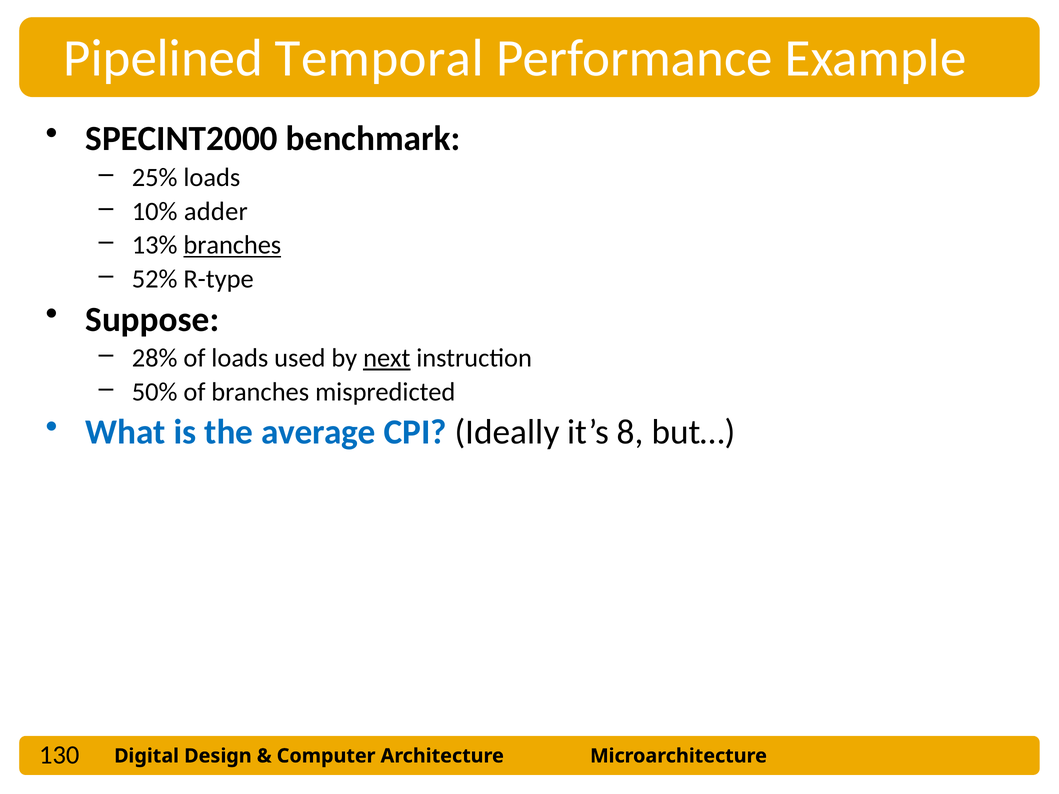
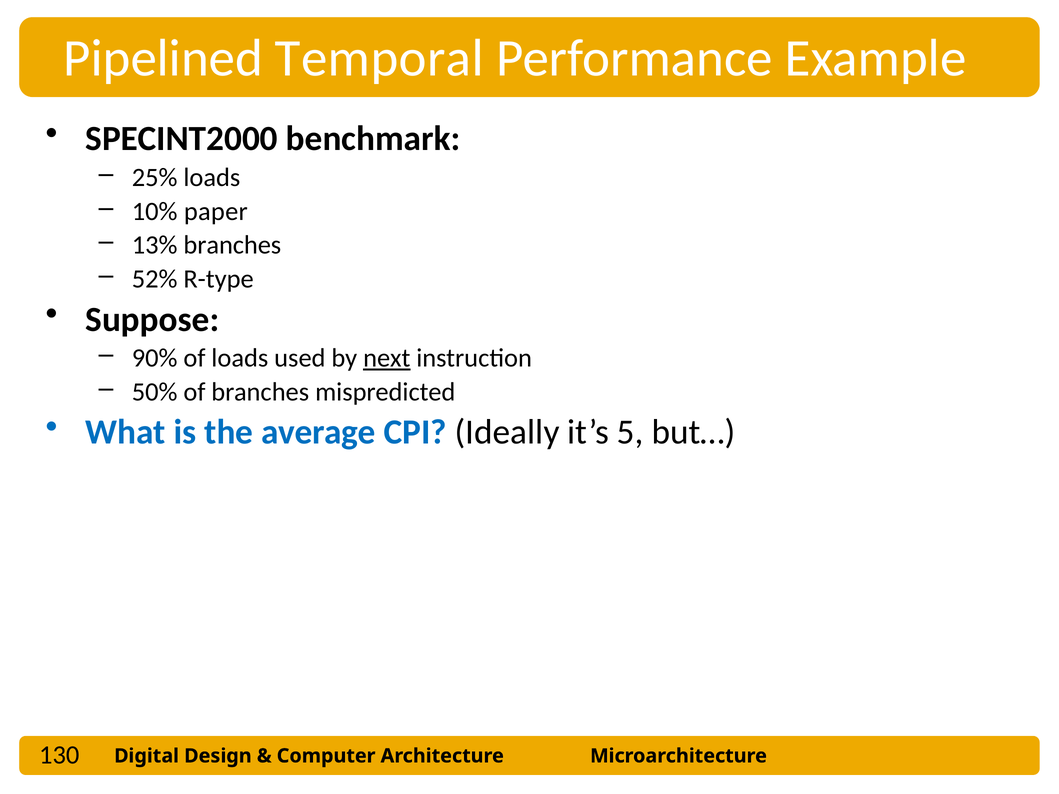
adder: adder -> paper (216, 211)
branches underline: present -> none (232, 245)
28%: 28% -> 90% (155, 358)
8: 8 -> 5 (630, 432)
